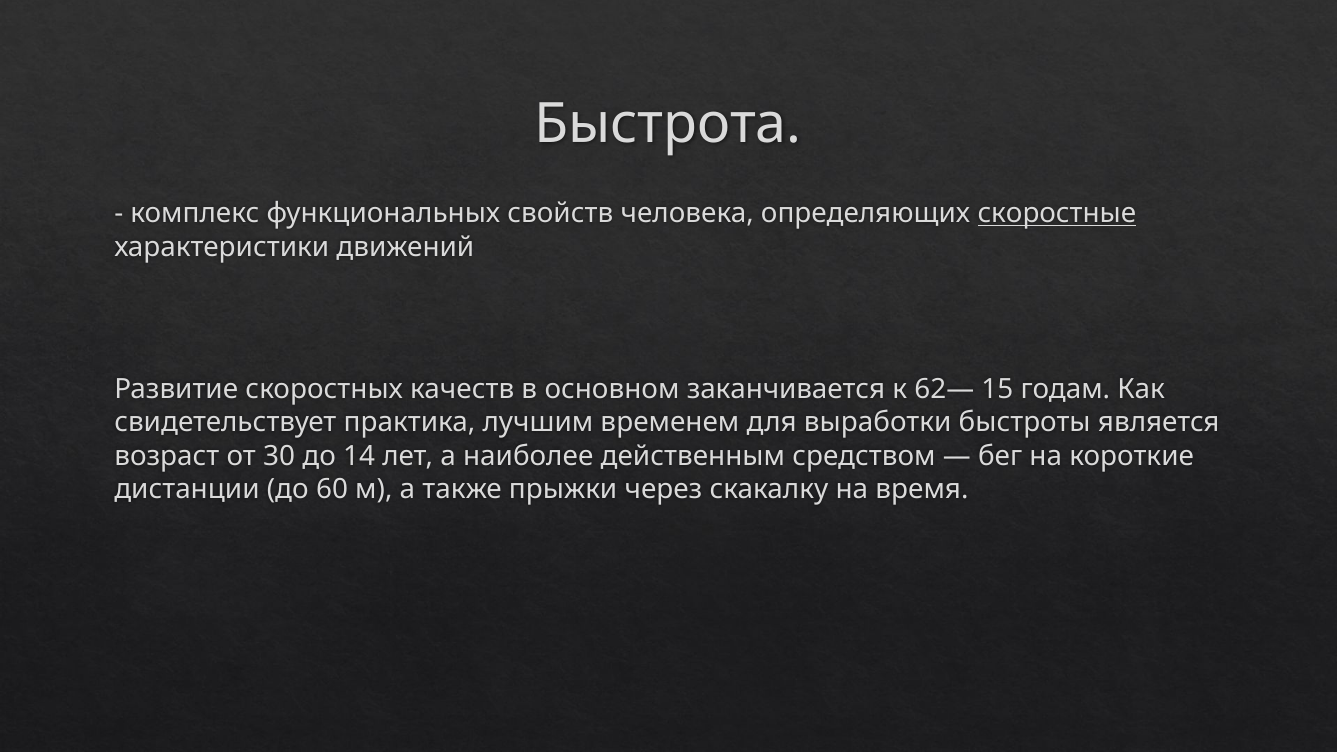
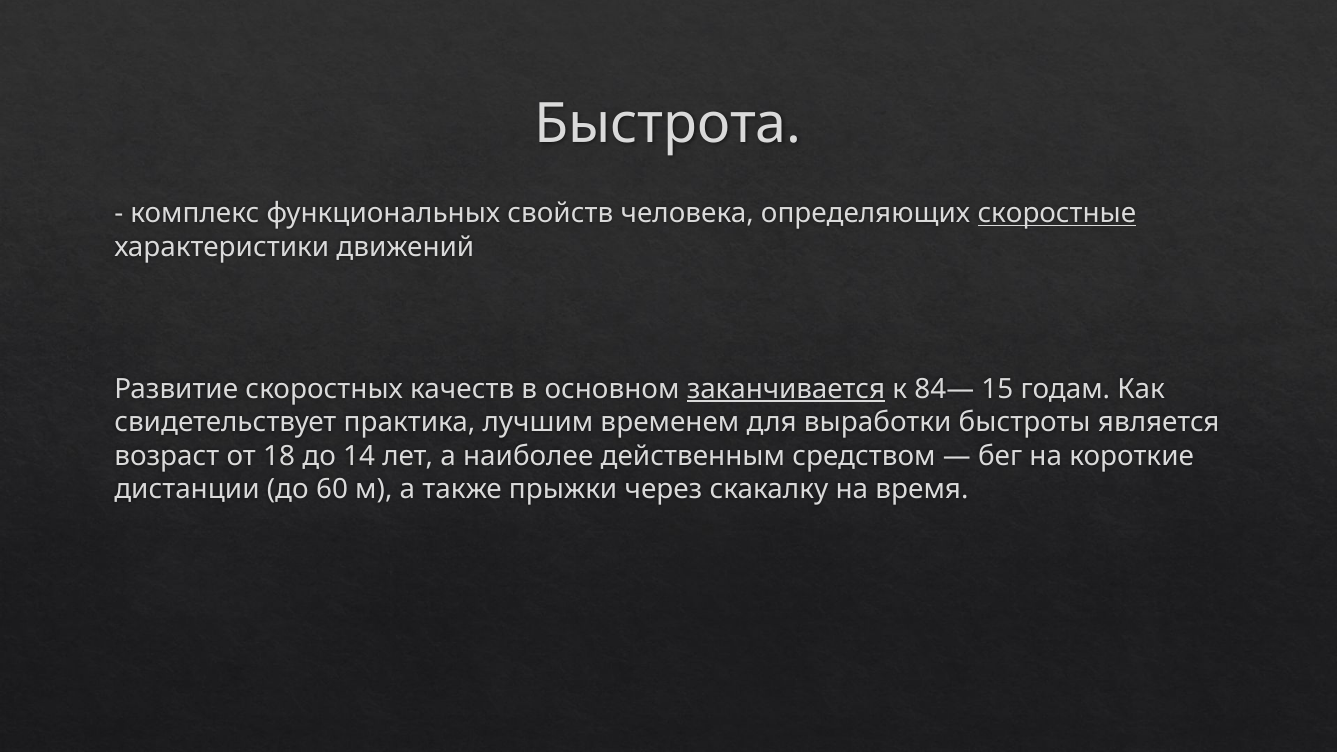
заканчивается underline: none -> present (786, 389)
62—: 62— -> 84— (944, 389)
30: 30 -> 18 (279, 456)
